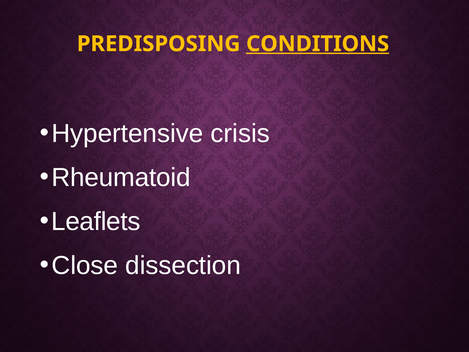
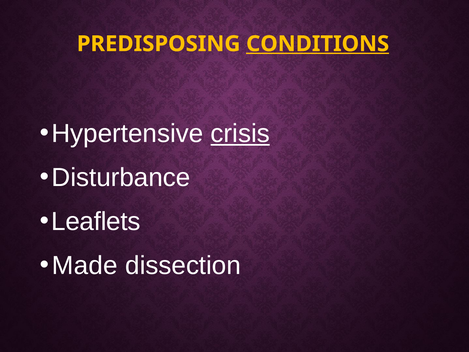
crisis underline: none -> present (240, 134)
Rheumatoid: Rheumatoid -> Disturbance (121, 178)
Close: Close -> Made (85, 266)
